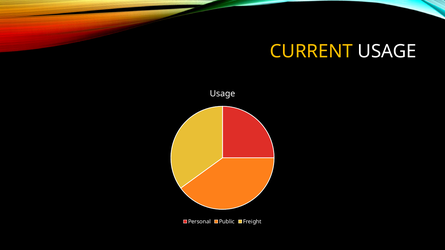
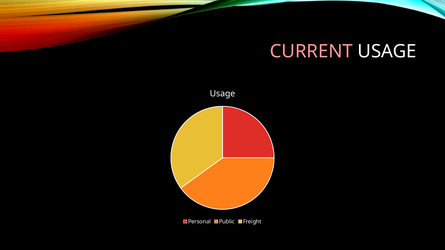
CURRENT colour: yellow -> pink (311, 51)
